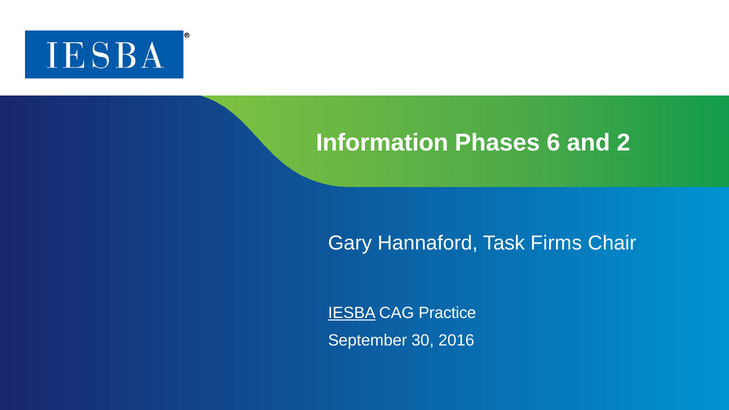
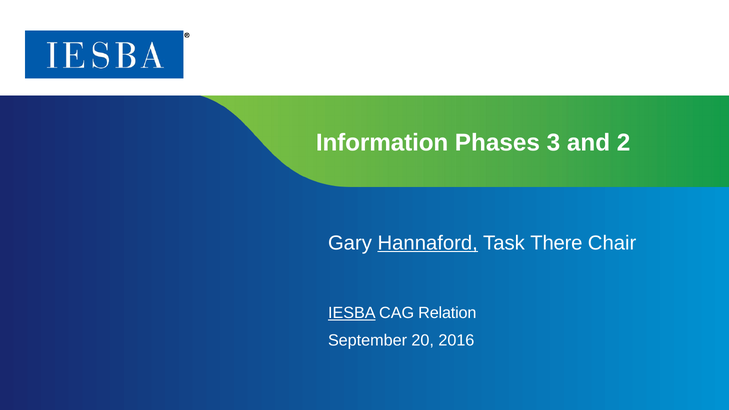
6: 6 -> 3 (553, 143)
Hannaford underline: none -> present (428, 243)
Firms: Firms -> There (556, 243)
Practice: Practice -> Relation (447, 313)
30: 30 -> 20 (423, 340)
